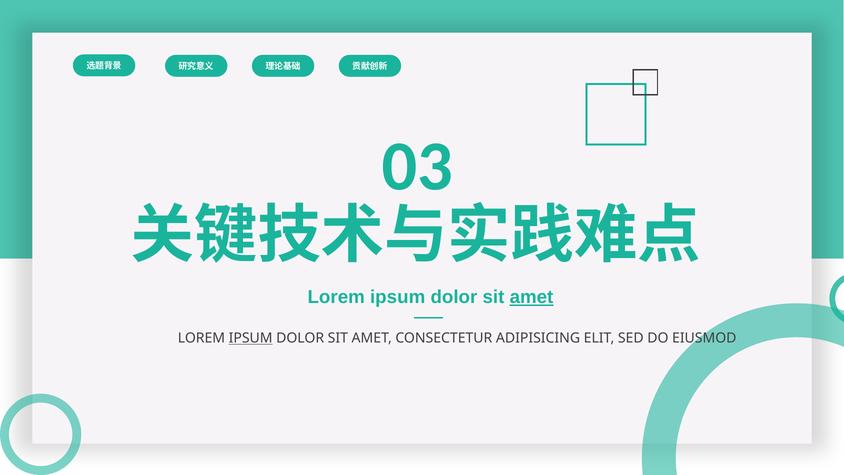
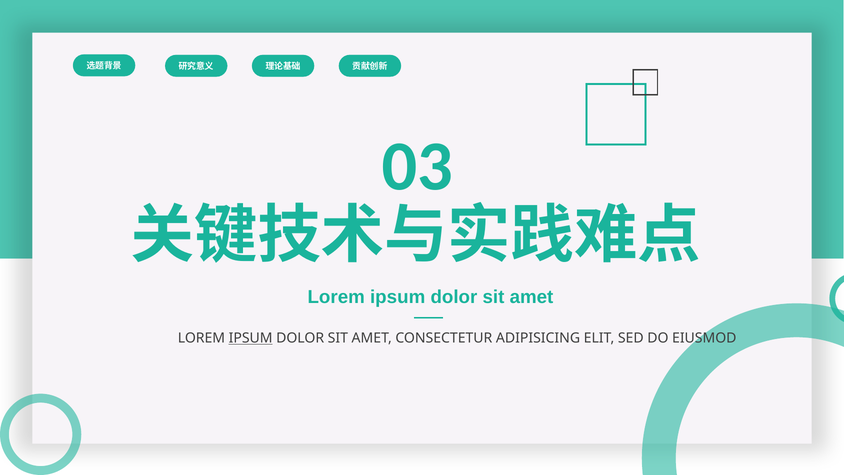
amet underline: present -> none (531, 297)
